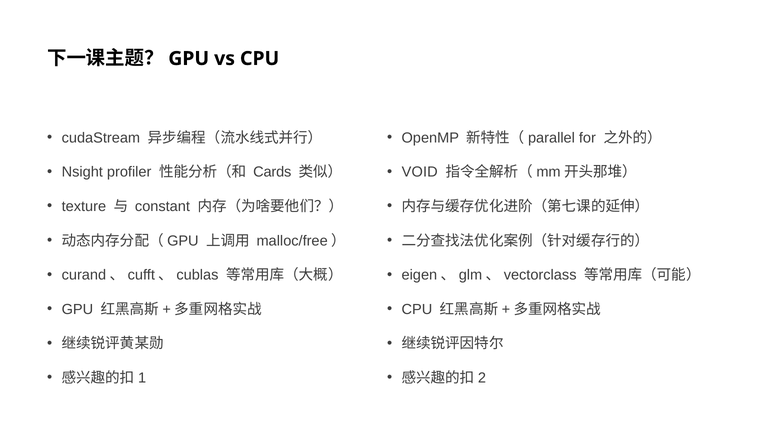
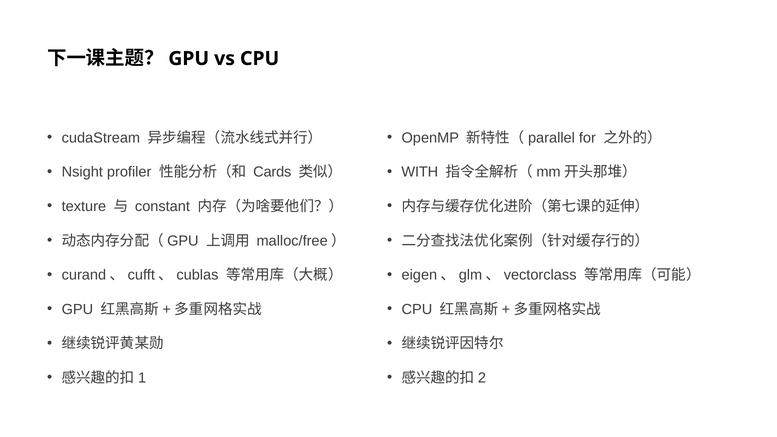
VOID: VOID -> WITH (420, 172)
